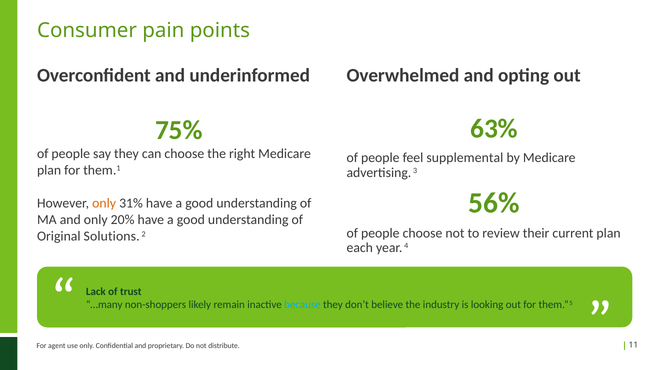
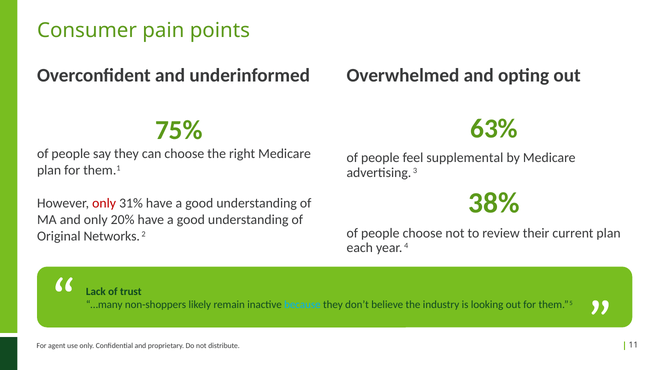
56%: 56% -> 38% (494, 203)
only colour: orange -> red (104, 203)
Solutions: Solutions -> Networks (112, 236)
